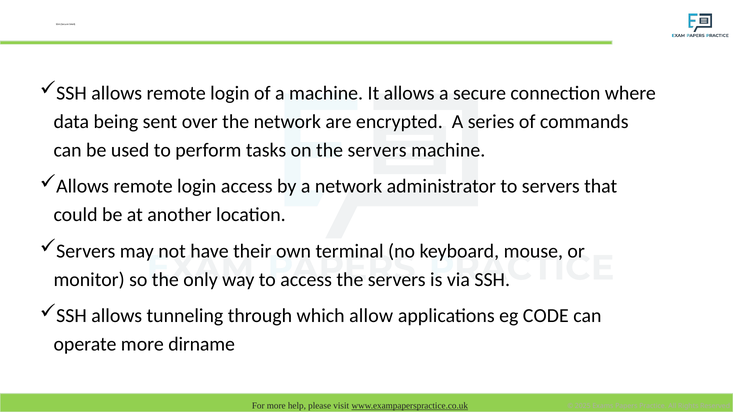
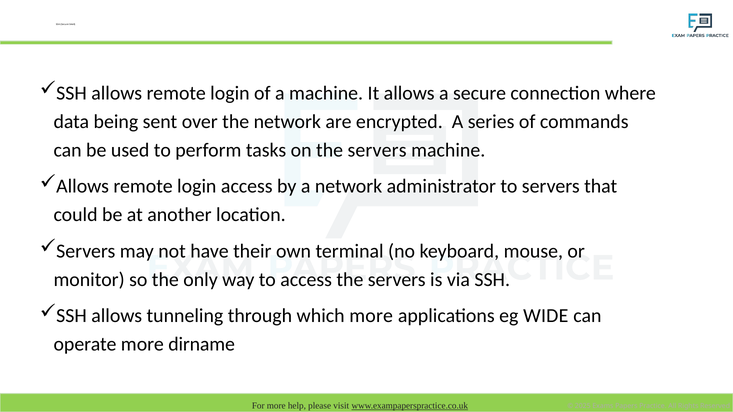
which allow: allow -> more (371, 316)
CODE: CODE -> WIDE (546, 316)
